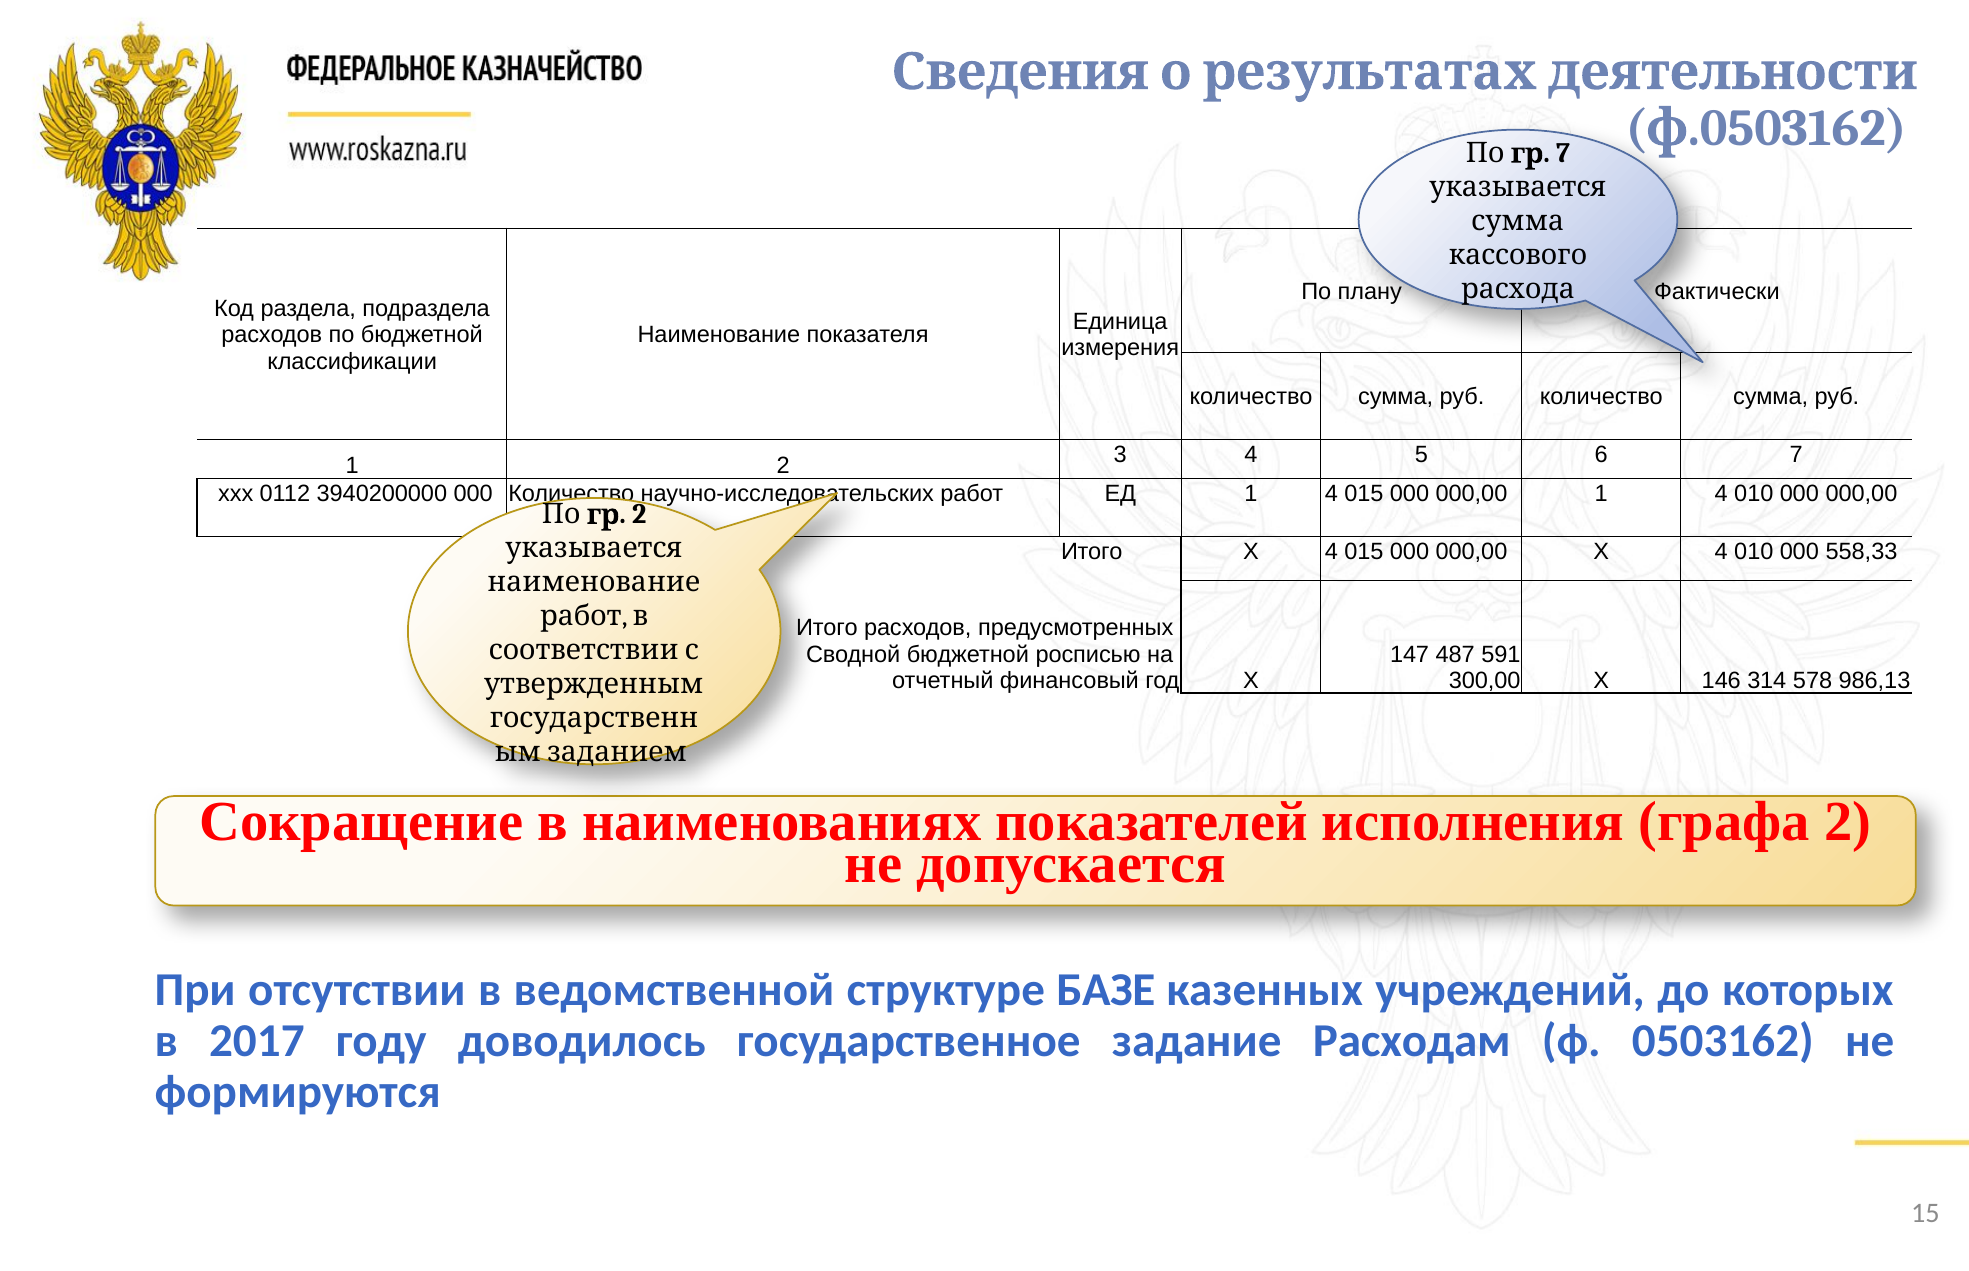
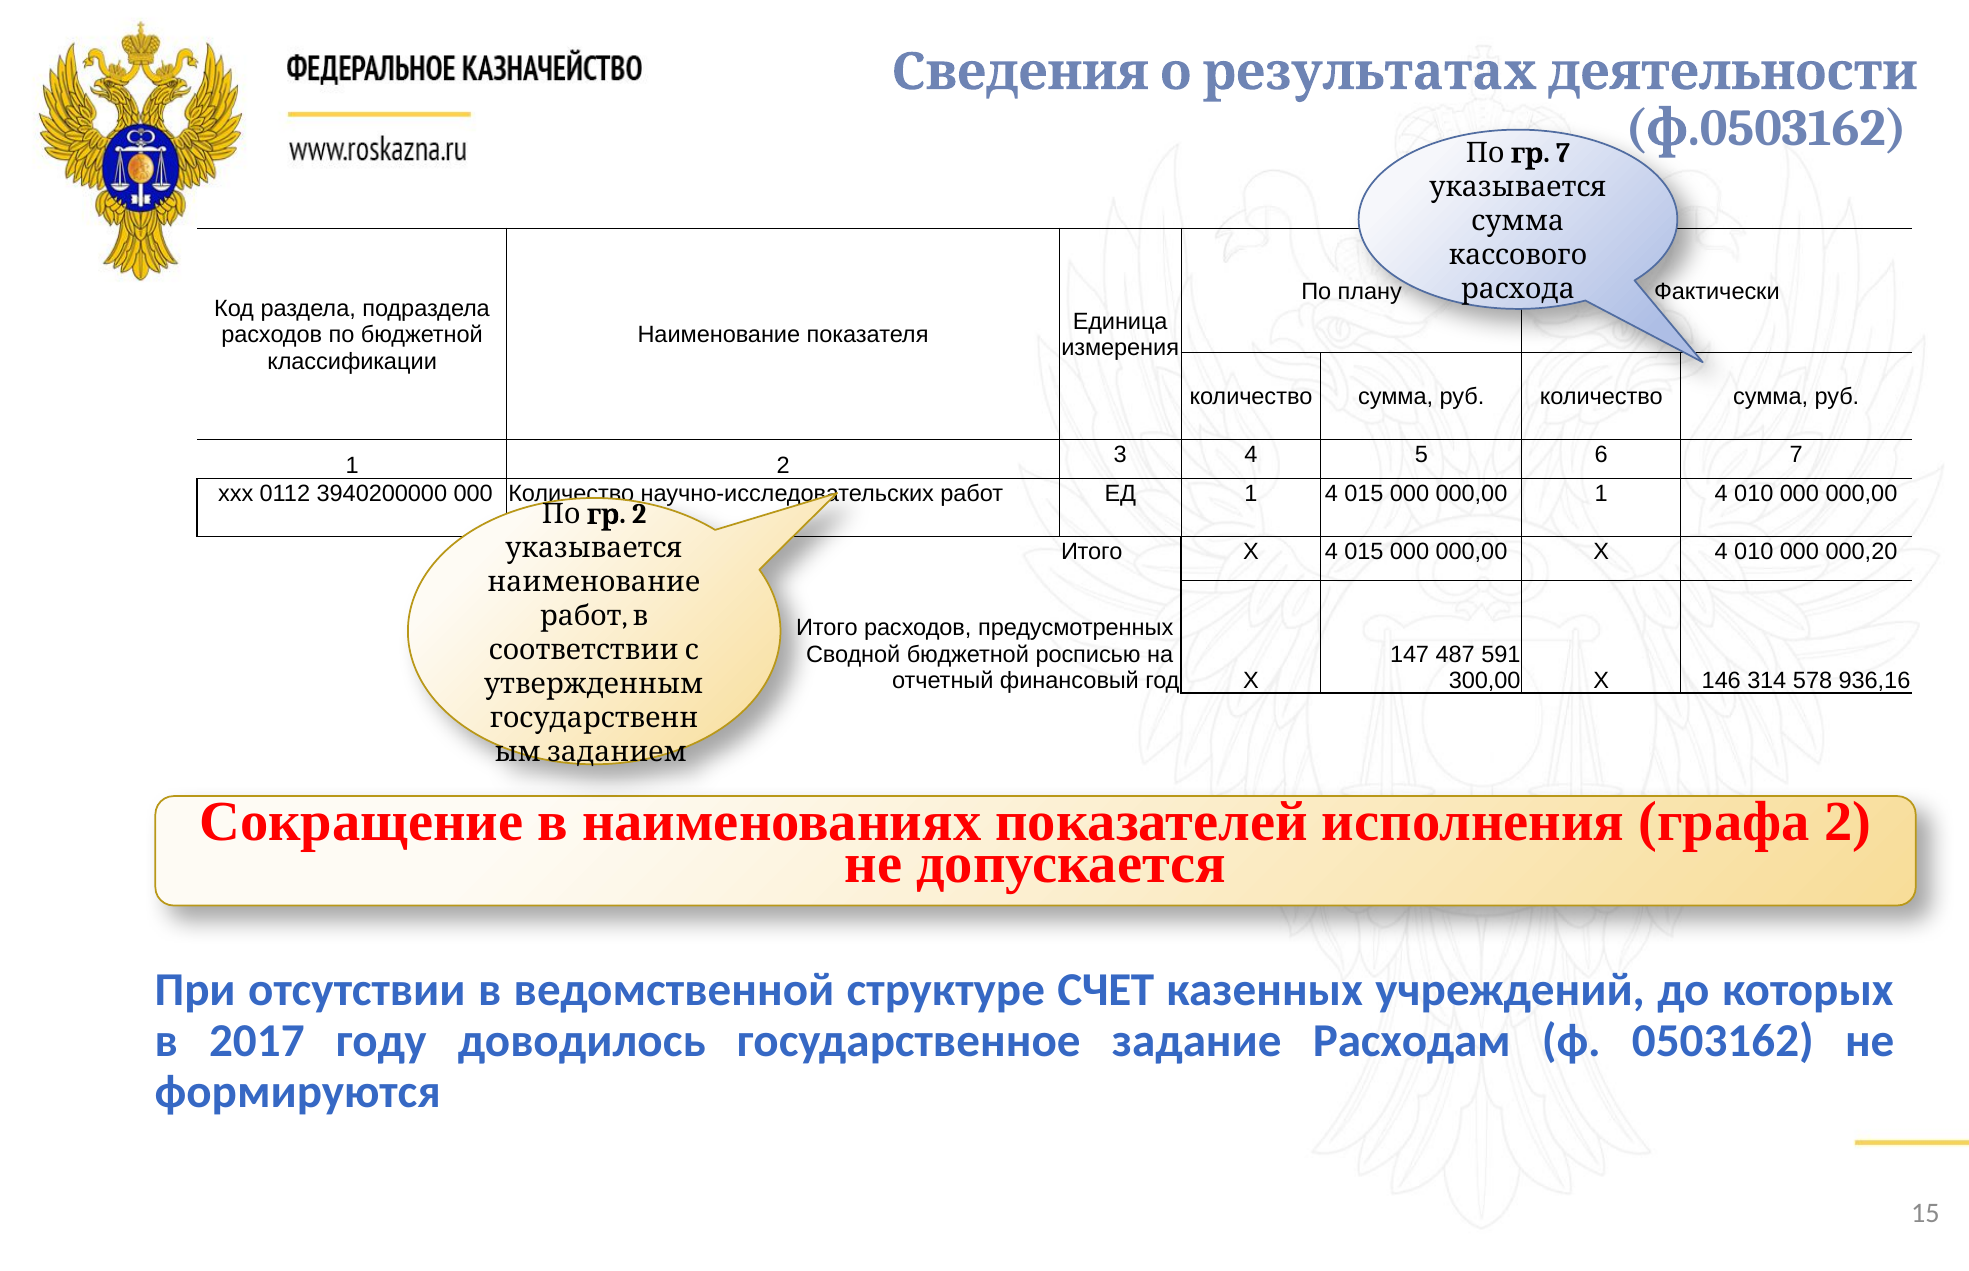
558,33: 558,33 -> 000,20 (1861, 552)
986,13: 986,13 -> 936,16 (1874, 681)
БАЗЕ: БАЗЕ -> СЧЕТ (1106, 990)
